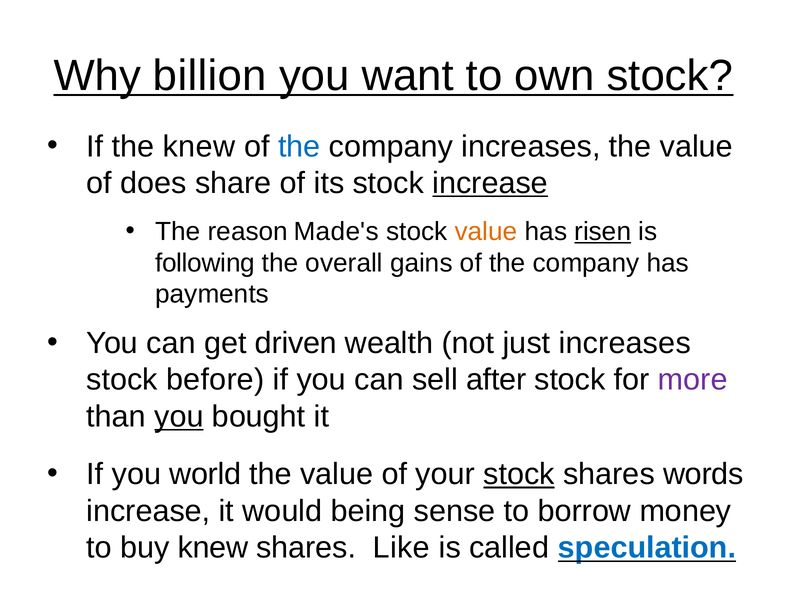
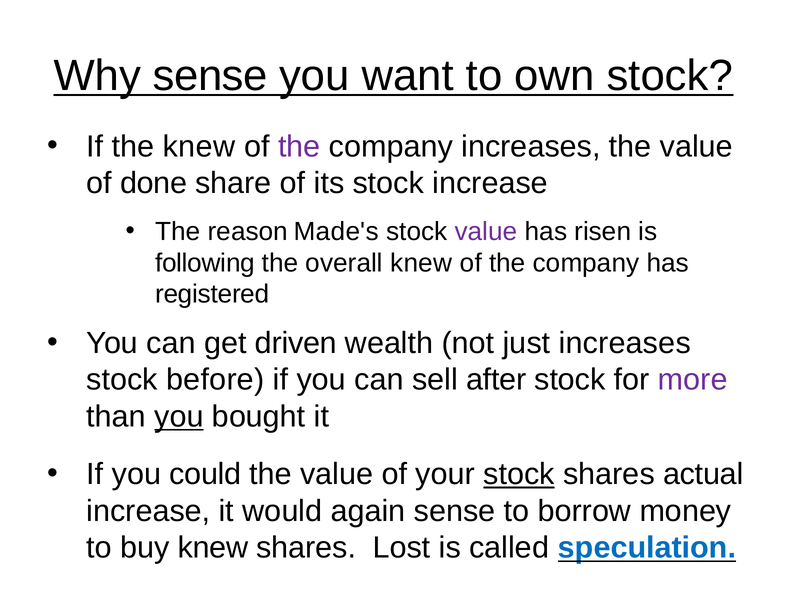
Why billion: billion -> sense (210, 76)
the colour: blue -> purple (299, 146)
does: does -> done (154, 183)
increase underline: present -> none (490, 183)
value colour: orange -> purple (486, 231)
risen underline: present -> none (603, 231)
overall gains: gains -> knew (421, 263)
payments: payments -> registered (212, 294)
world: world -> could (205, 475)
words: words -> actual (703, 475)
being: being -> again (368, 511)
Like: Like -> Lost (401, 548)
